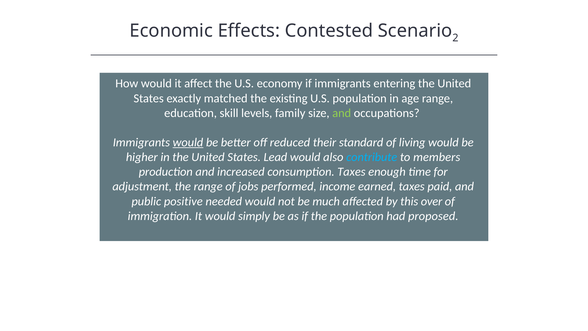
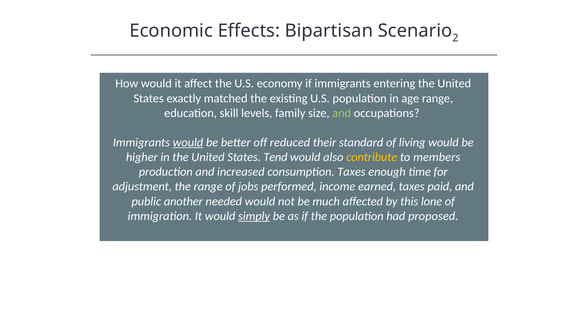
Contested: Contested -> Bipartisan (329, 31)
Lead: Lead -> Tend (275, 157)
contribute colour: light blue -> yellow (372, 157)
positive: positive -> another (183, 201)
over: over -> lone (432, 201)
simply underline: none -> present (254, 216)
